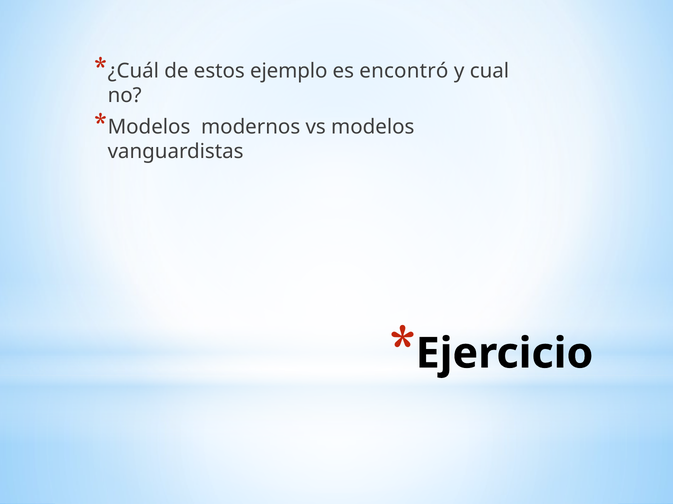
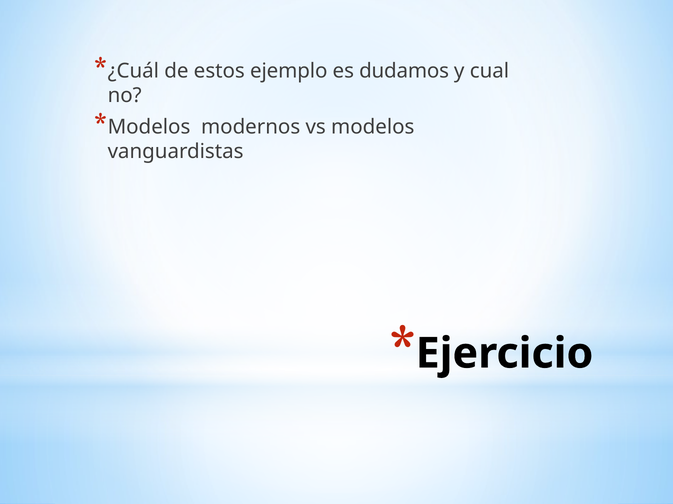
encontró: encontró -> dudamos (404, 71)
